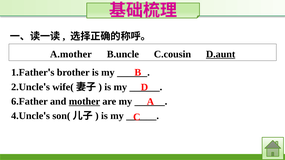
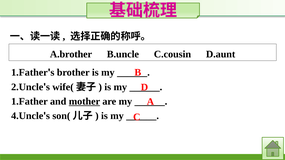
A.mother: A.mother -> A.brother (71, 54)
D.aunt underline: present -> none (221, 54)
6.Father: 6.Father -> 1.Father (29, 102)
